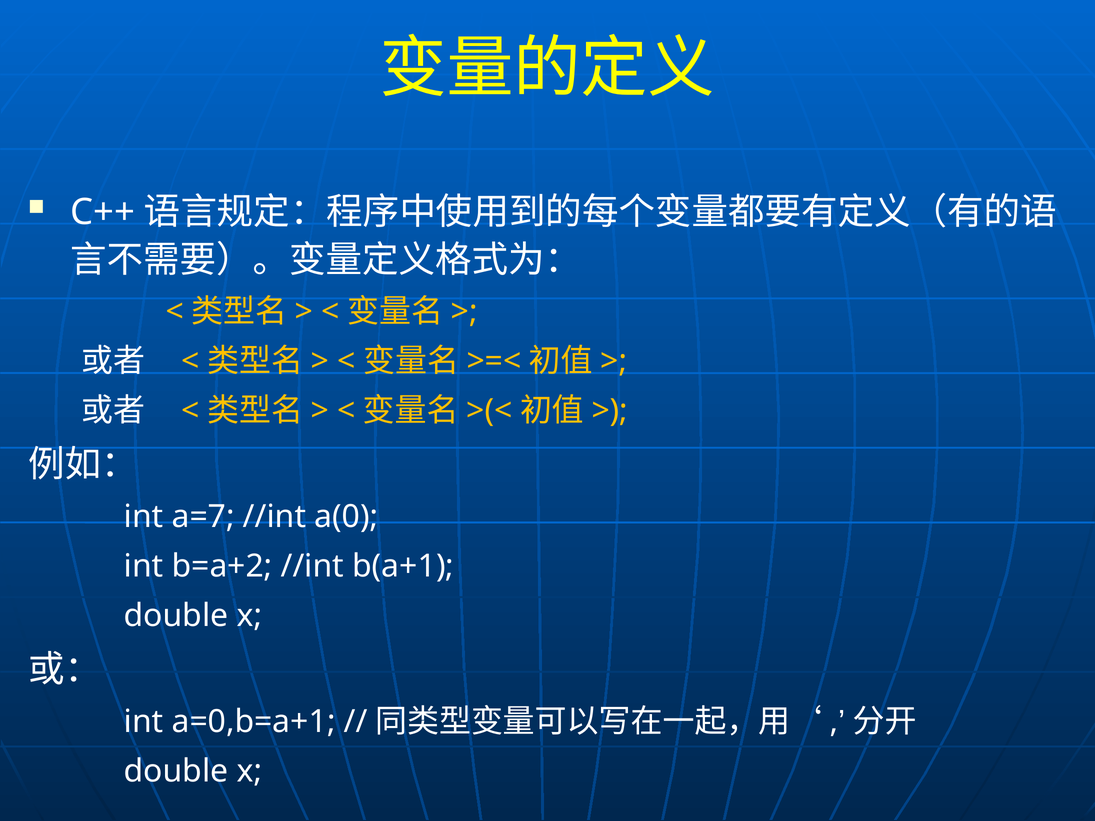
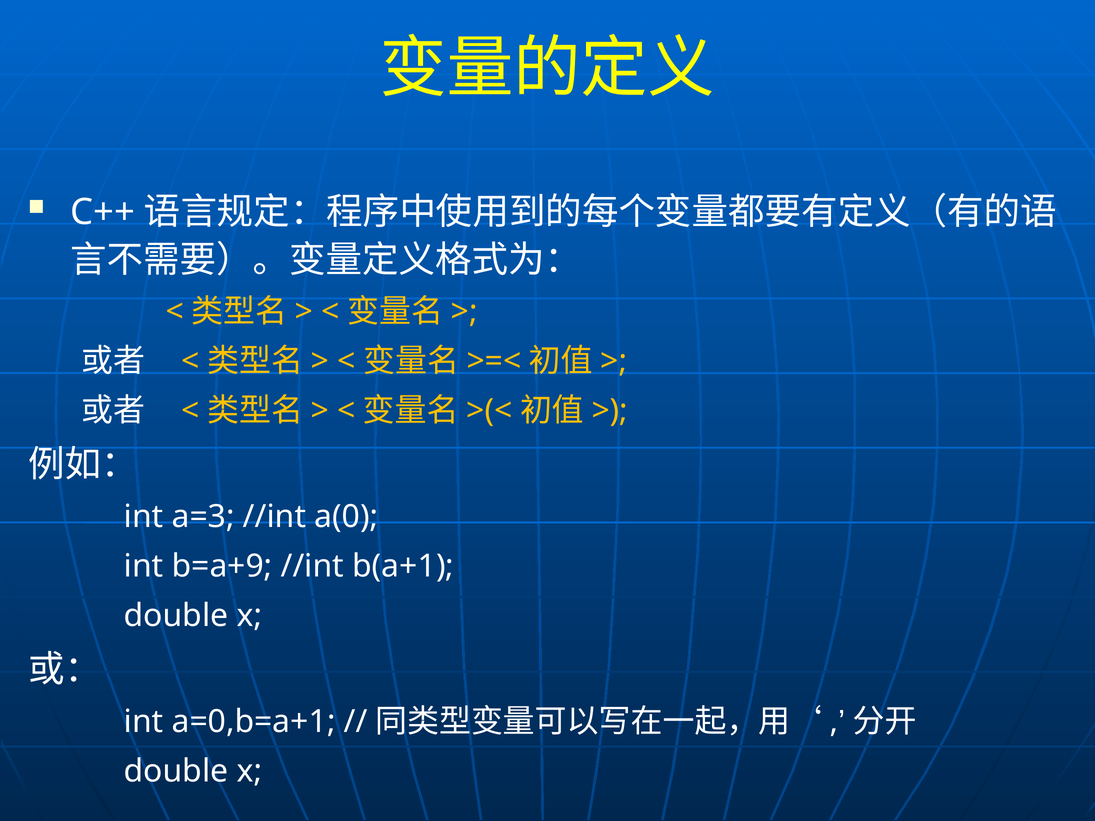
a=7: a=7 -> a=3 (203, 517)
b=a+2: b=a+2 -> b=a+9 (222, 566)
